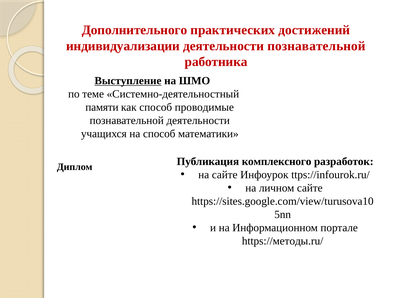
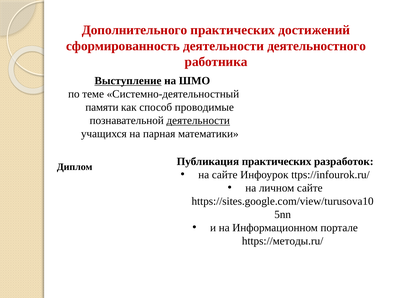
индивидуализации: индивидуализации -> сформированность (123, 46)
деятельности познавательной: познавательной -> деятельностного (317, 46)
деятельности underline: none -> present (198, 121)
на способ: способ -> парная (159, 134)
Публикация комплексного: комплексного -> практических (277, 162)
